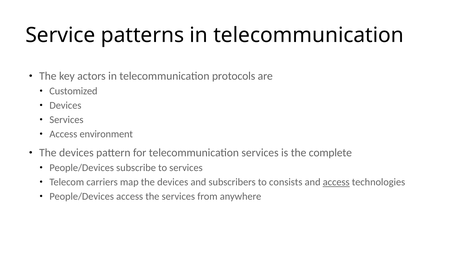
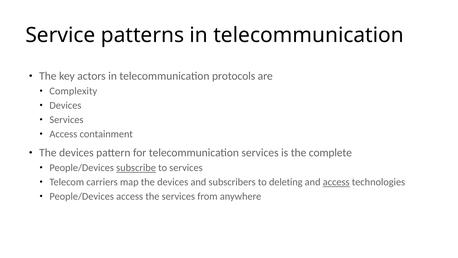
Customized: Customized -> Complexity (73, 91)
environment: environment -> containment (106, 134)
subscribe underline: none -> present (136, 168)
consists: consists -> deleting (286, 182)
